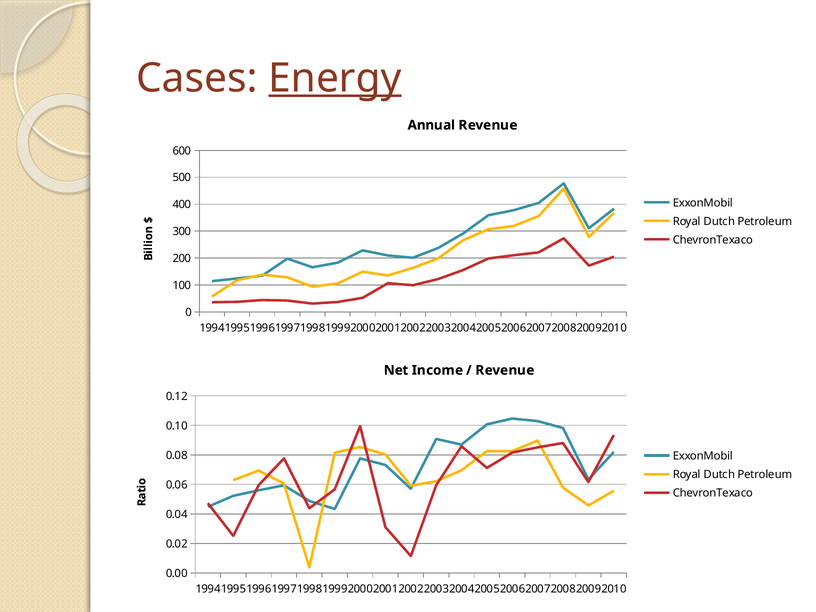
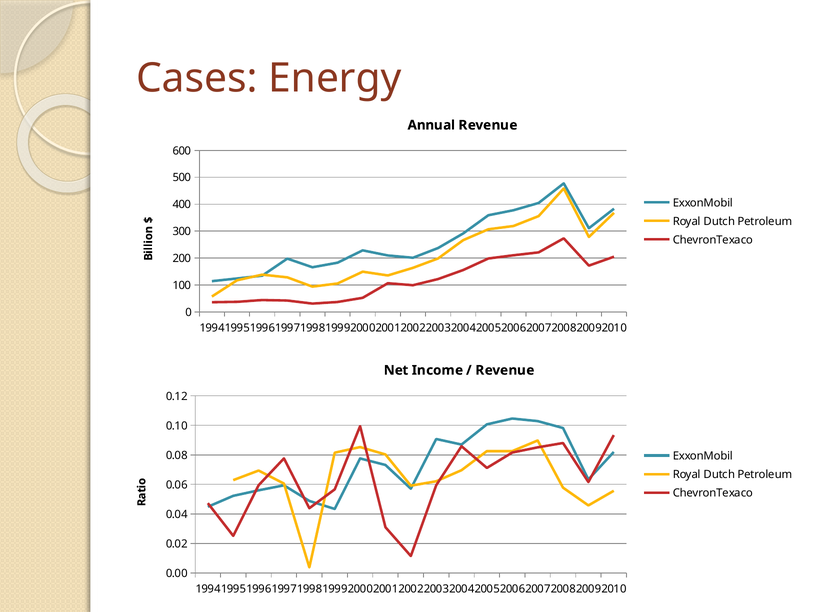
Energy underline: present -> none (335, 78)
